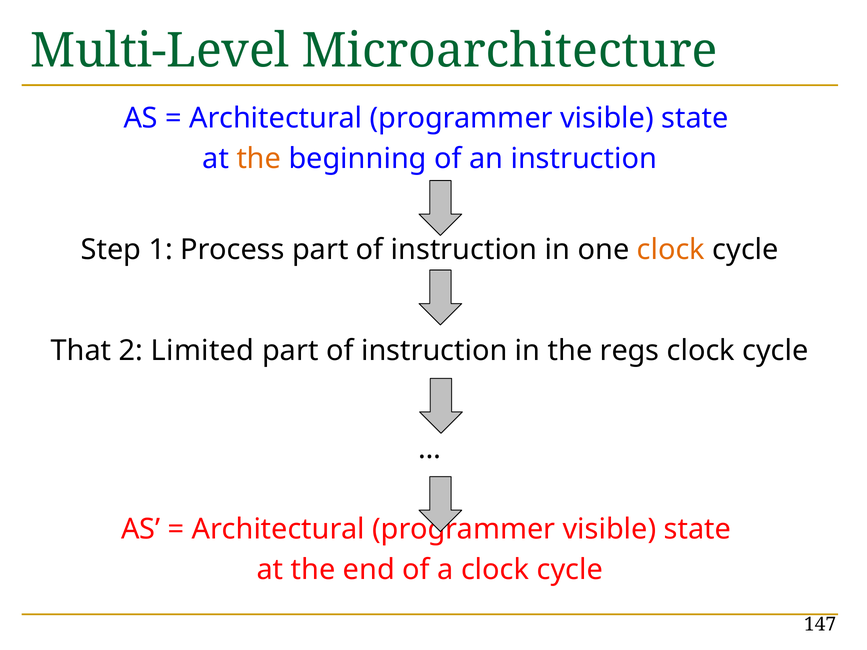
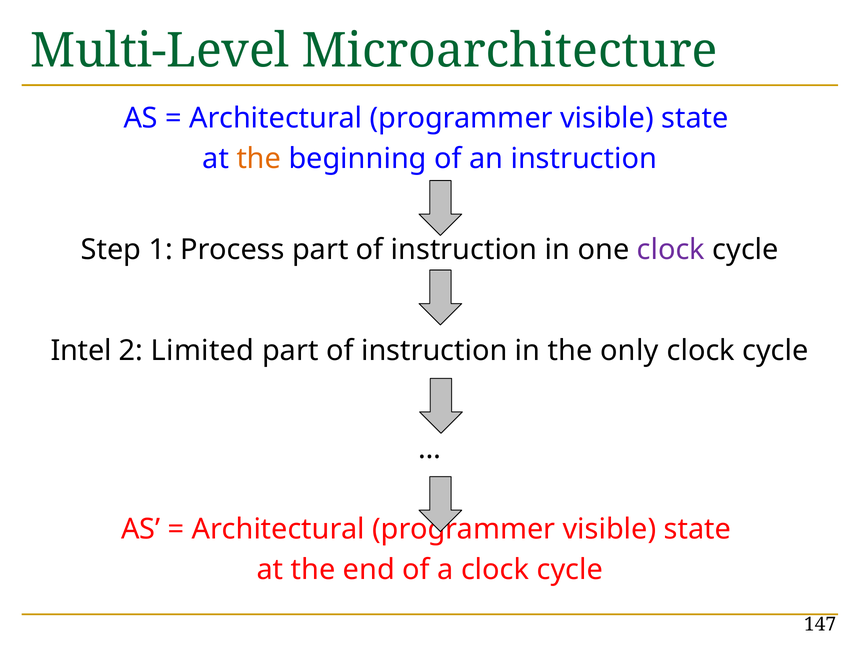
clock colour: orange -> purple (671, 250)
That: That -> Intel (81, 351)
regs: regs -> only (629, 351)
